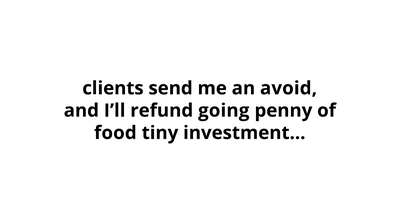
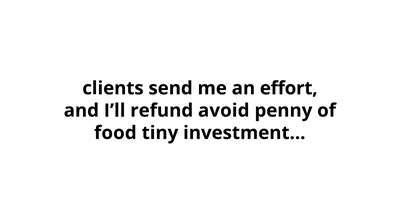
avoid: avoid -> effort (289, 88)
going: going -> avoid (224, 111)
